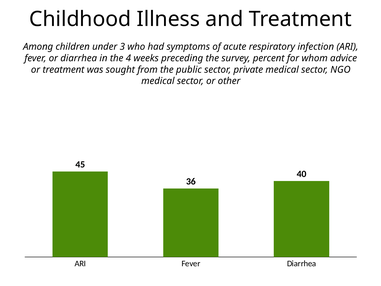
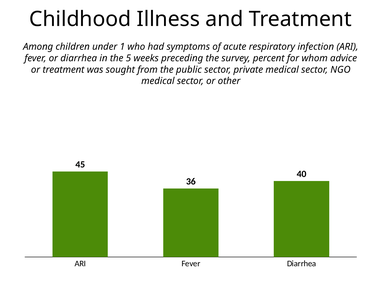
3: 3 -> 1 (122, 47)
4: 4 -> 5 (128, 58)
